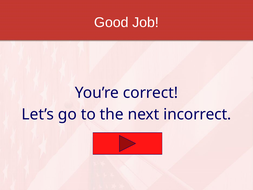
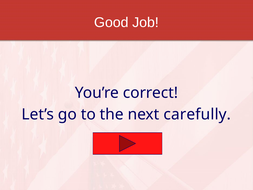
incorrect: incorrect -> carefully (197, 114)
